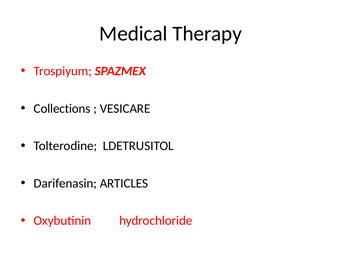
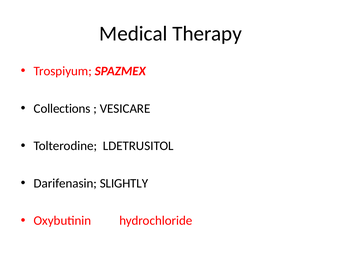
ARTICLES: ARTICLES -> SLIGHTLY (124, 183)
